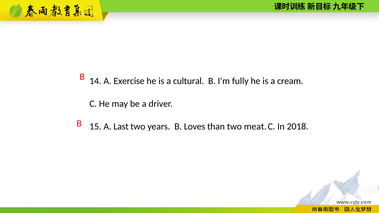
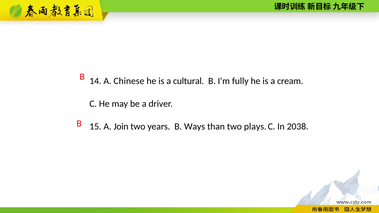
Exercise: Exercise -> Chinese (129, 81)
Last: Last -> Join (121, 127)
Loves: Loves -> Ways (195, 127)
meat: meat -> plays (255, 127)
2018: 2018 -> 2038 (298, 127)
